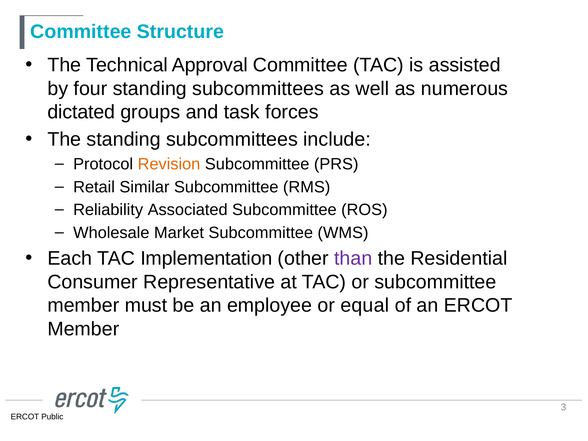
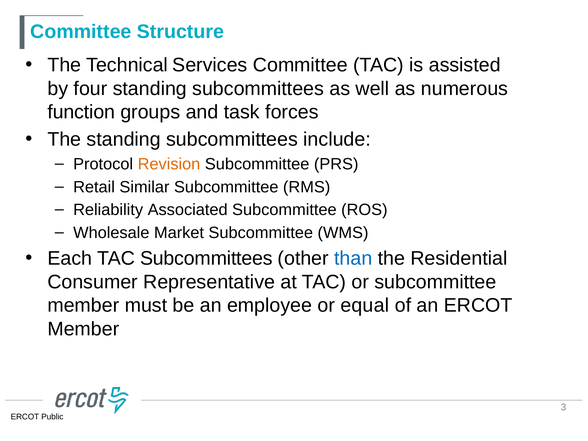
Approval: Approval -> Services (210, 65)
dictated: dictated -> function (81, 112)
TAC Implementation: Implementation -> Subcommittees (206, 258)
than colour: purple -> blue (353, 258)
